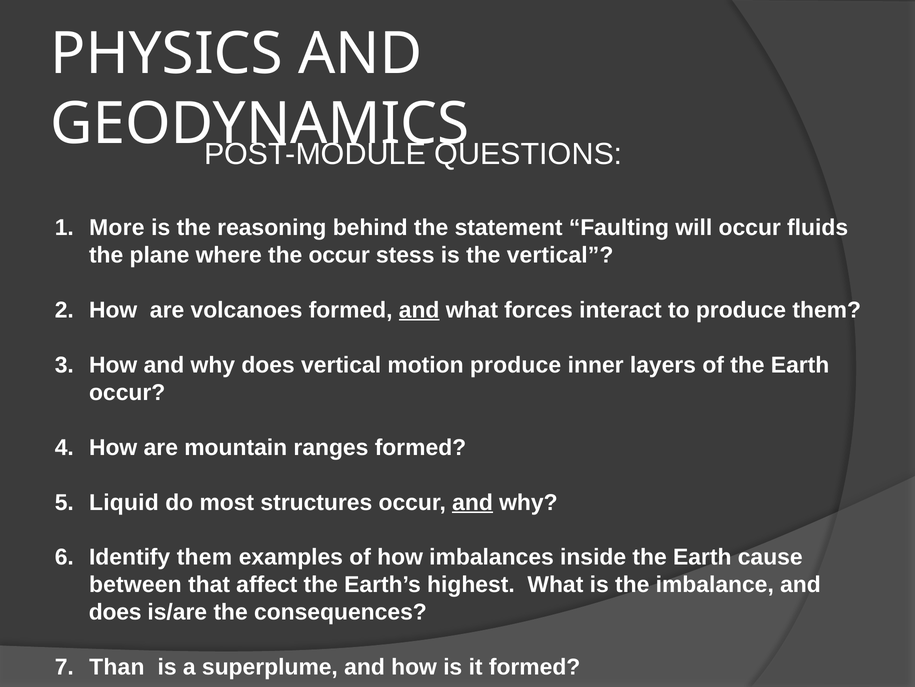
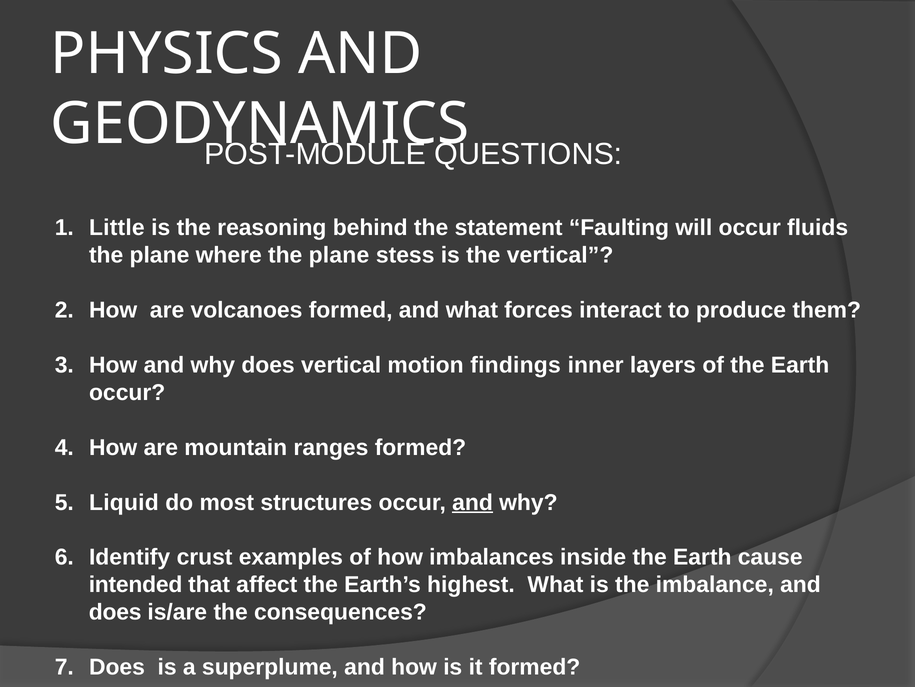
More: More -> Little (117, 227)
where the occur: occur -> plane (339, 255)
and underline: present -> none (419, 310)
motion produce: produce -> findings (516, 365)
Identify them: them -> crust (205, 557)
between: between -> intended (136, 584)
Than: Than -> Does (117, 667)
